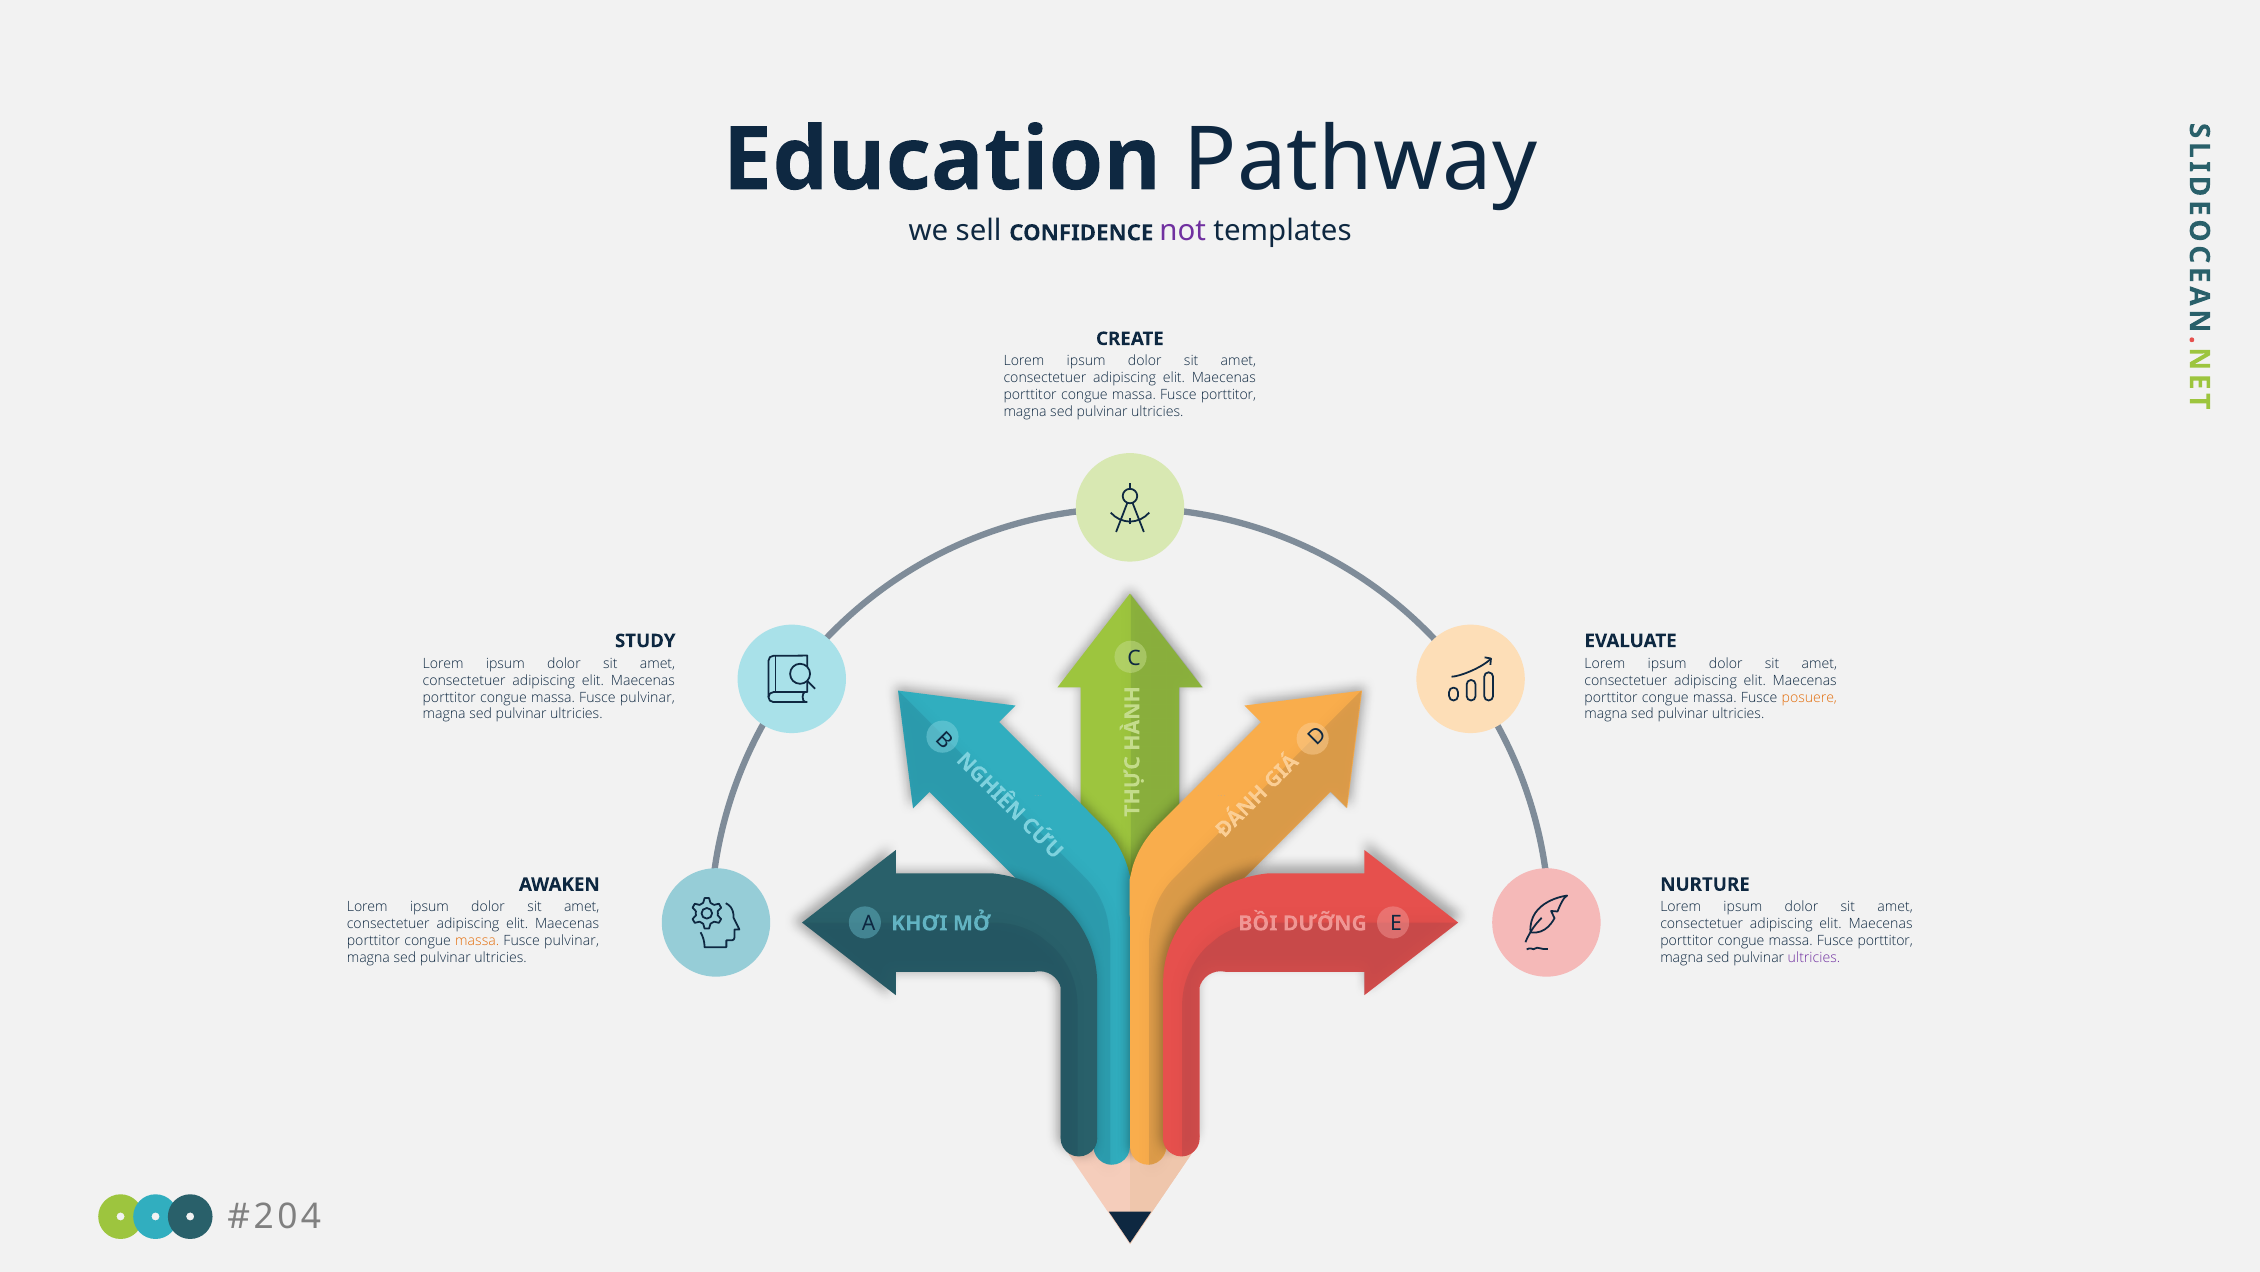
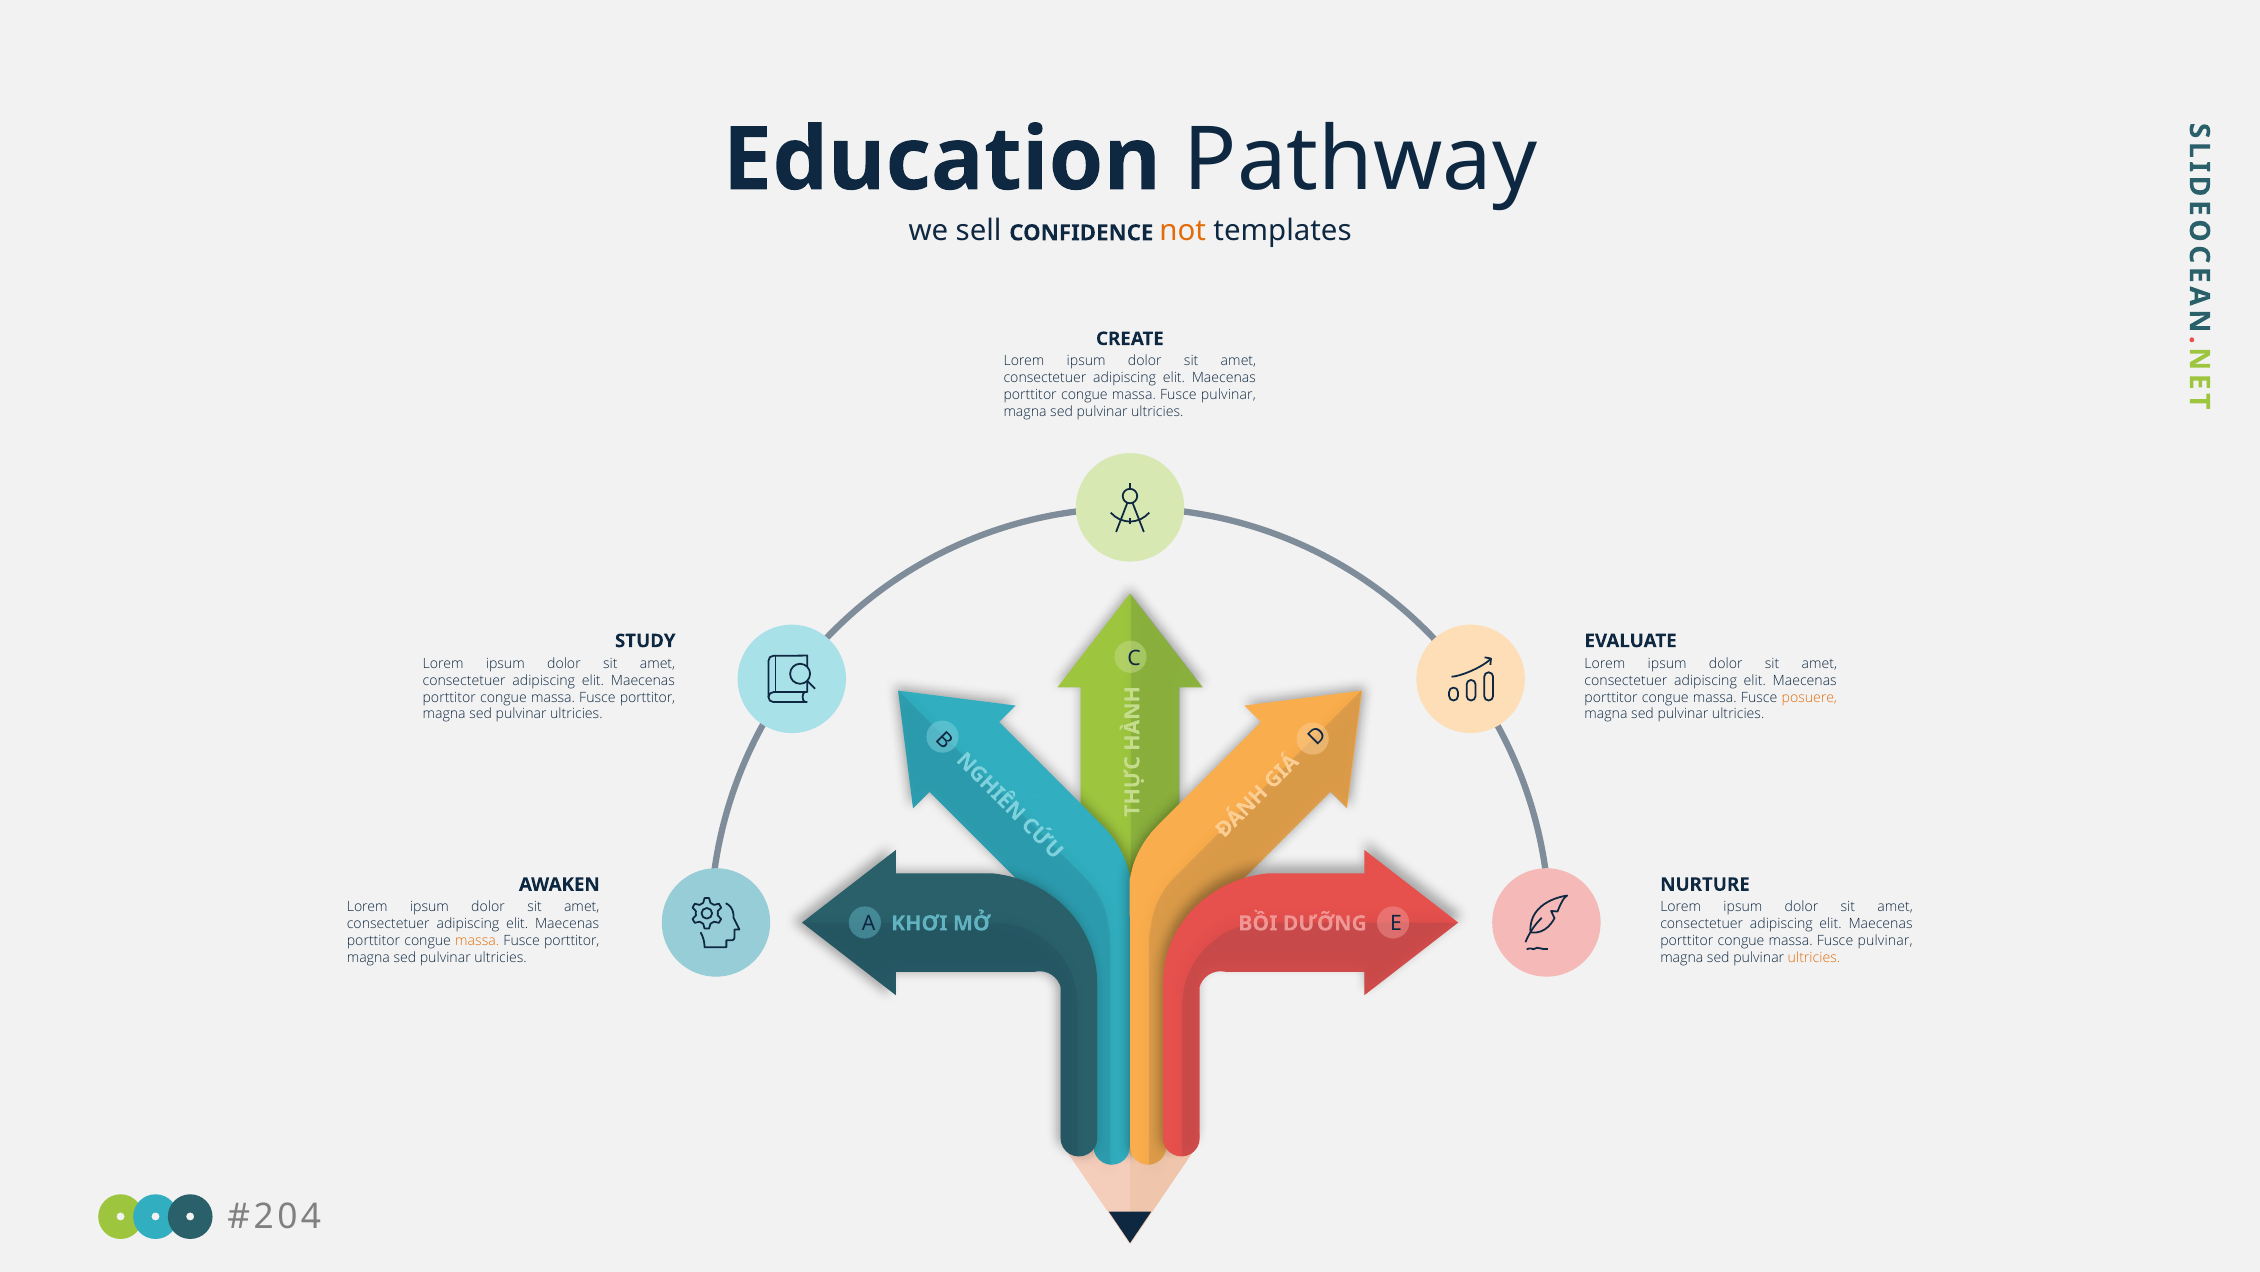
not colour: purple -> orange (1183, 230)
porttitor: porttitor -> pulvinar (1228, 395)
pulvinar: pulvinar -> porttitor (648, 697)
pulvinar: pulvinar -> porttitor (572, 940)
porttitor: porttitor -> pulvinar (1885, 940)
ultricies colour: purple -> orange (1814, 957)
